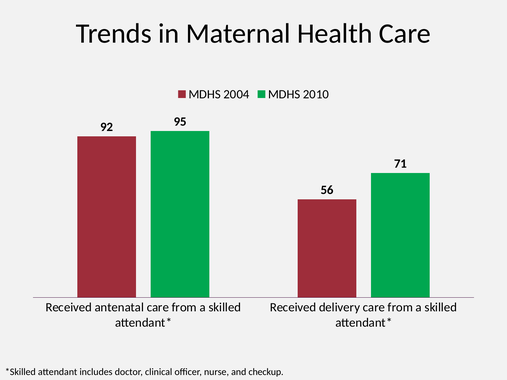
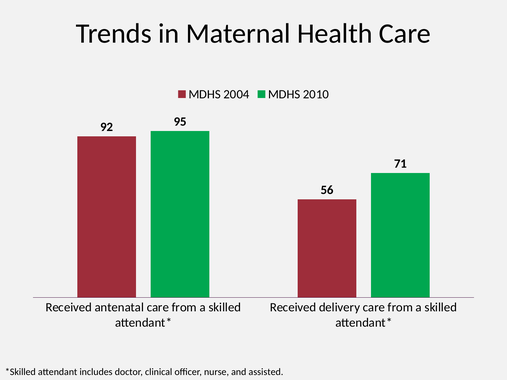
checkup: checkup -> assisted (266, 372)
